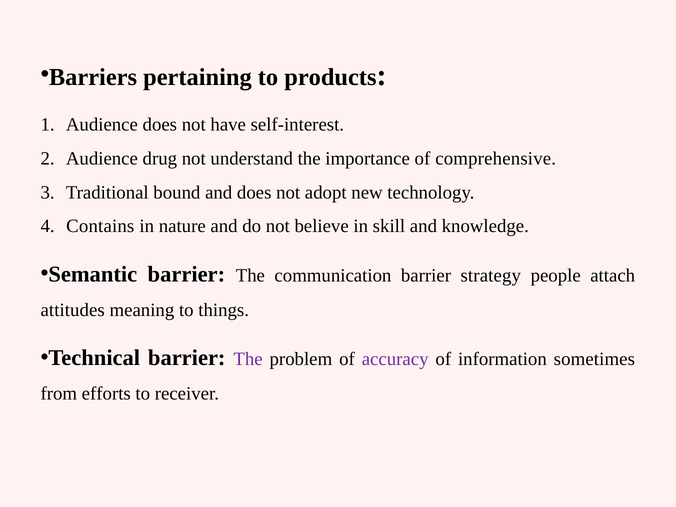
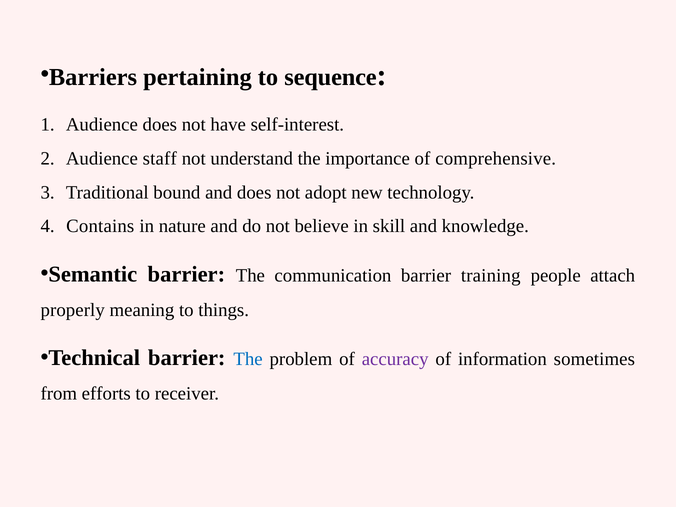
products: products -> sequence (330, 77)
drug: drug -> staff (160, 158)
strategy: strategy -> training (491, 275)
attitudes: attitudes -> properly (73, 310)
The colour: purple -> blue (248, 359)
